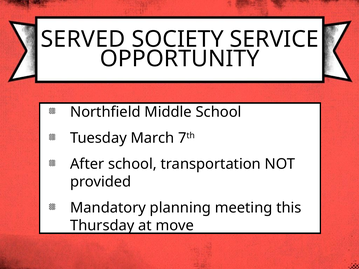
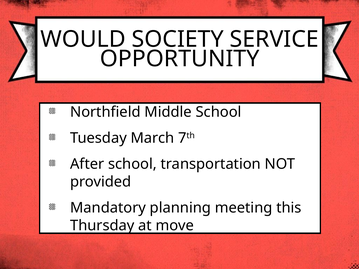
SERVED: SERVED -> WOULD (83, 39)
